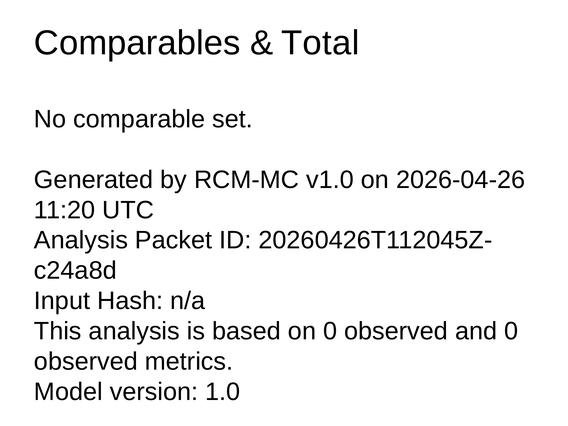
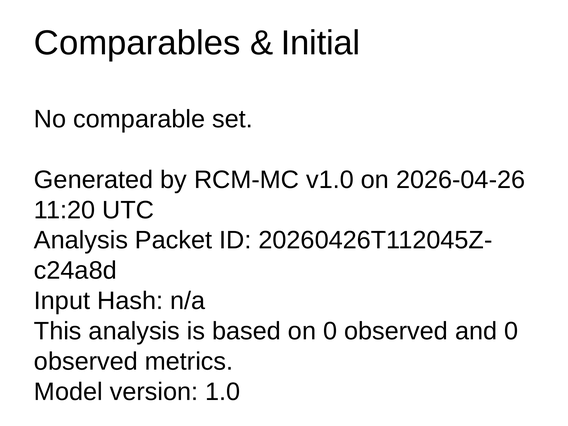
Total: Total -> Initial (321, 43)
